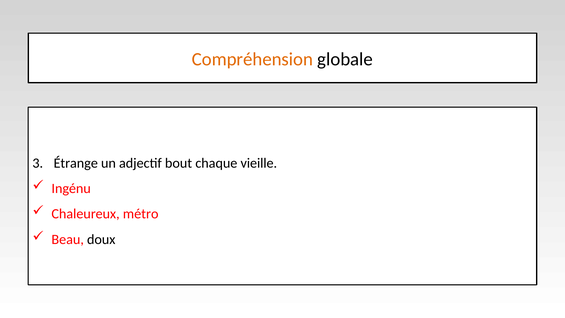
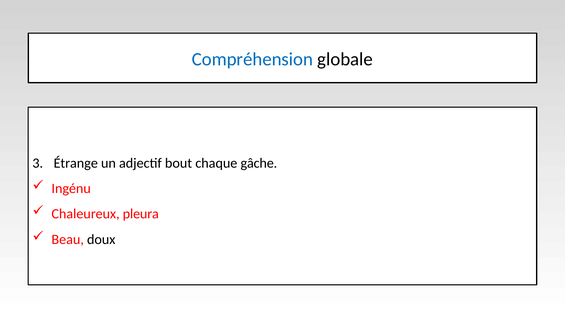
Compréhension colour: orange -> blue (252, 59)
vieille: vieille -> gâche (259, 163)
métro: métro -> pleura (141, 214)
